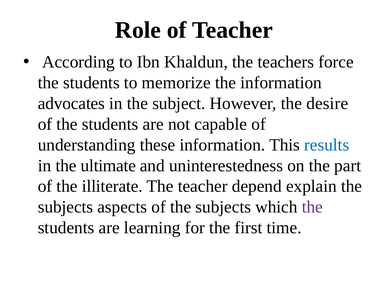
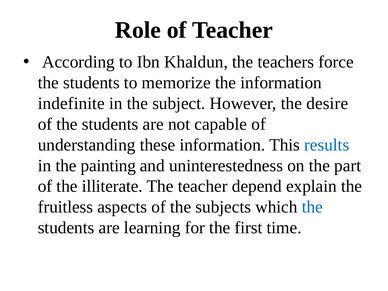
advocates: advocates -> indefinite (71, 103)
ultimate: ultimate -> painting (108, 166)
subjects: subjects -> fruitless (65, 207)
the colour: purple -> blue (312, 207)
